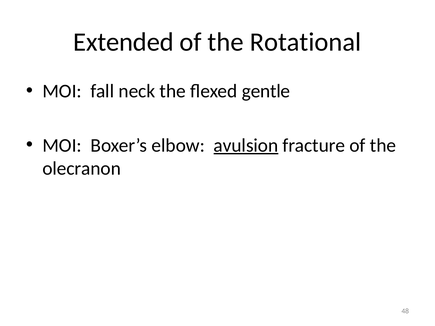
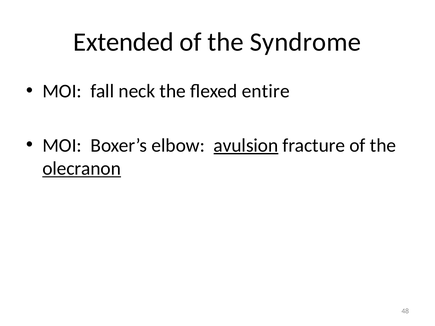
Rotational: Rotational -> Syndrome (305, 42)
gentle: gentle -> entire (266, 91)
olecranon underline: none -> present (82, 169)
